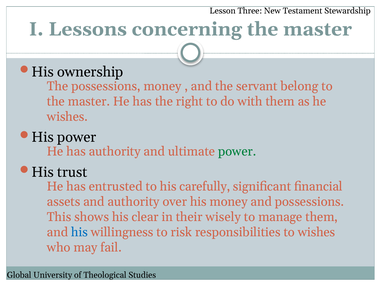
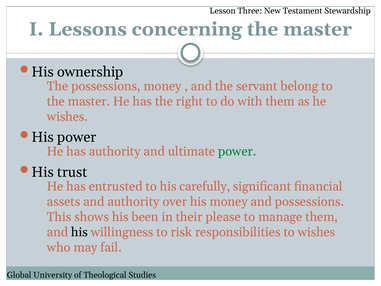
clear: clear -> been (145, 217)
wisely: wisely -> please (223, 217)
his colour: blue -> black (79, 232)
